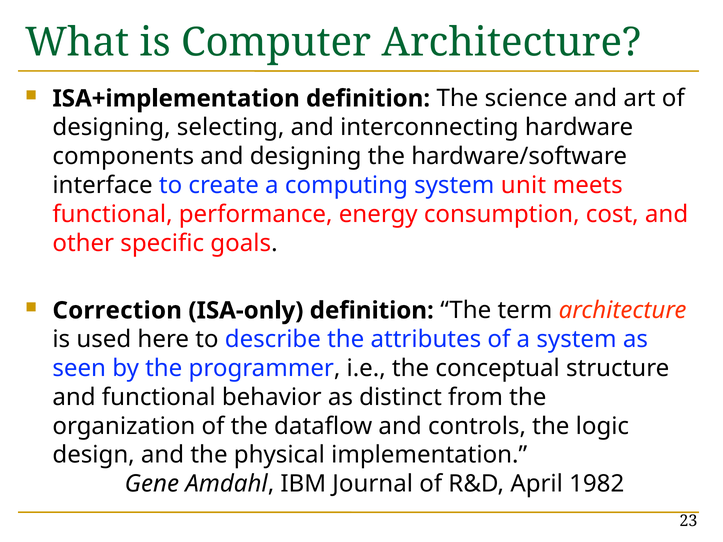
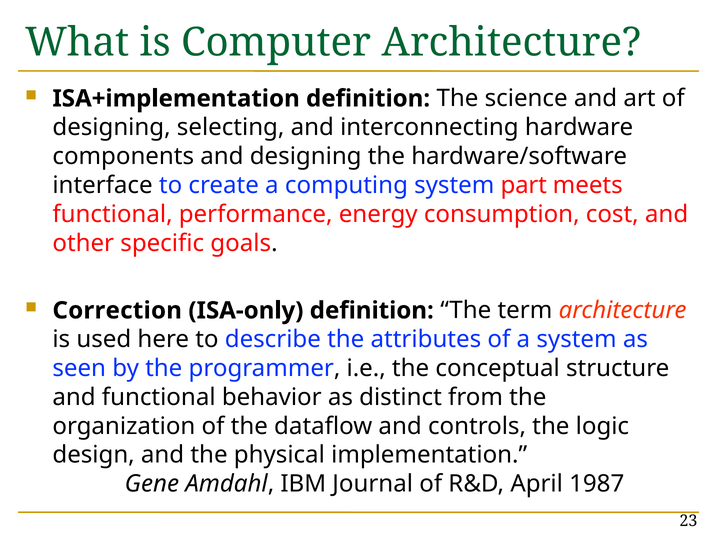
unit: unit -> part (524, 185)
1982: 1982 -> 1987 (597, 484)
